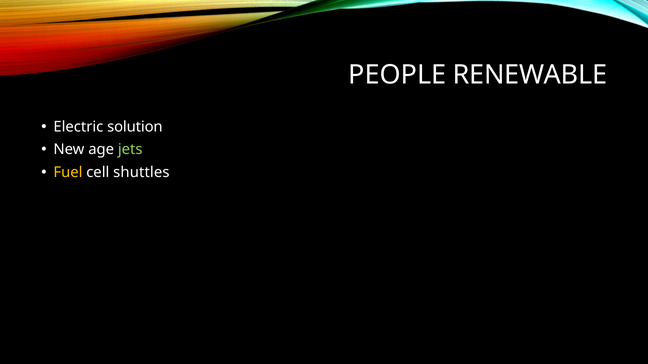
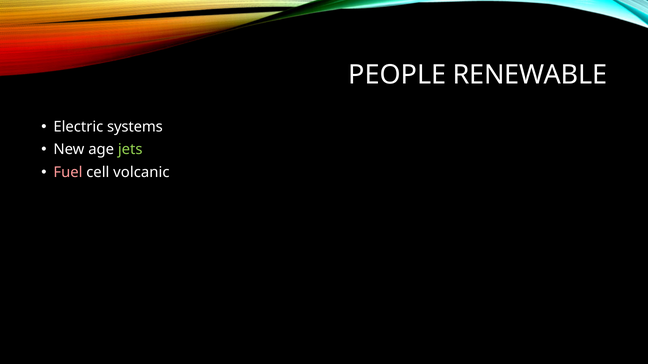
solution: solution -> systems (135, 127)
Fuel colour: yellow -> pink (68, 173)
shuttles: shuttles -> volcanic (141, 173)
